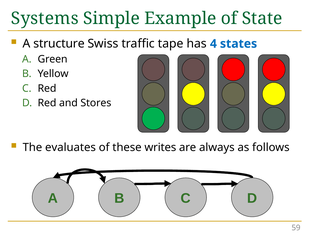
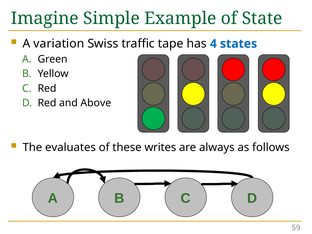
Systems: Systems -> Imagine (45, 18)
structure: structure -> variation (59, 44)
Stores: Stores -> Above (96, 103)
